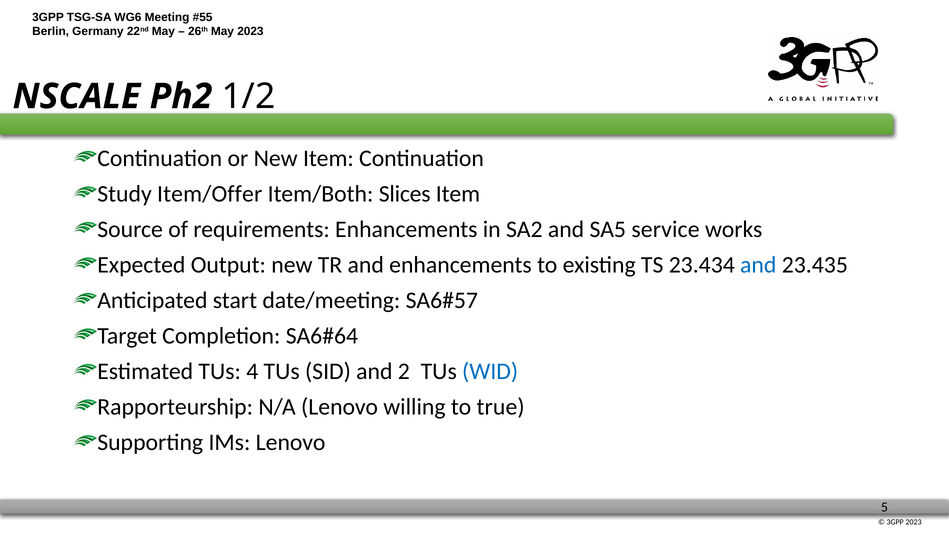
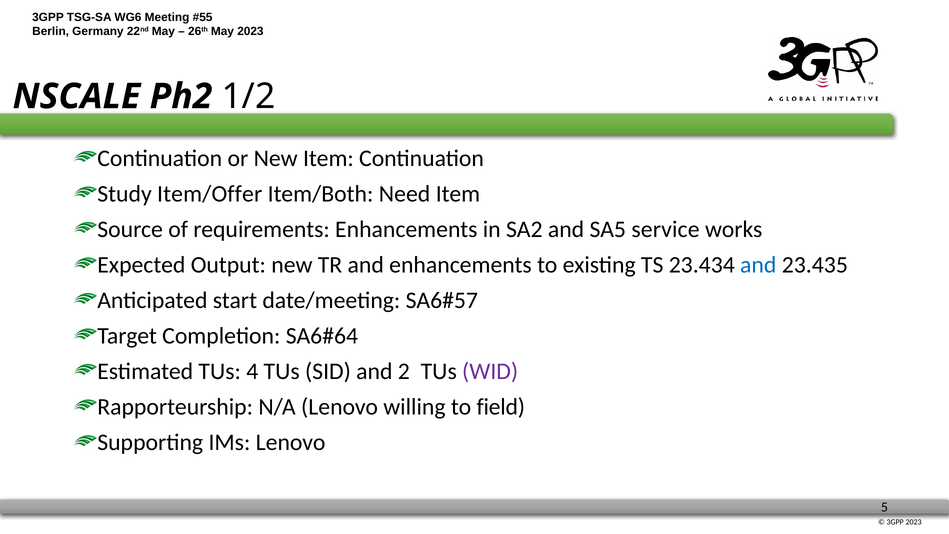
Slices: Slices -> Need (405, 194)
WID colour: blue -> purple (490, 371)
true: true -> field (501, 407)
